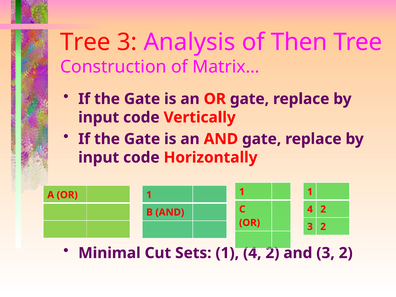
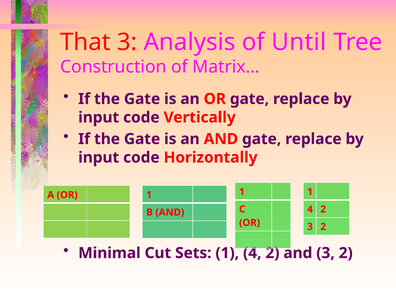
Tree: Tree -> That (85, 42)
Then: Then -> Until (299, 42)
